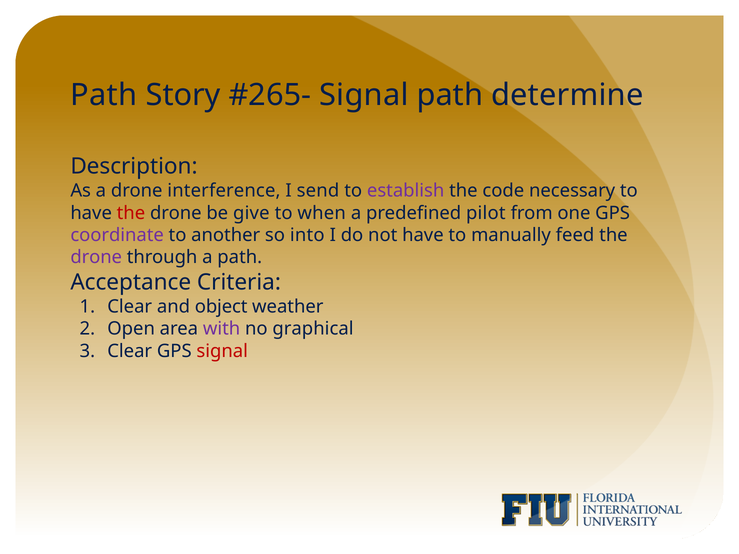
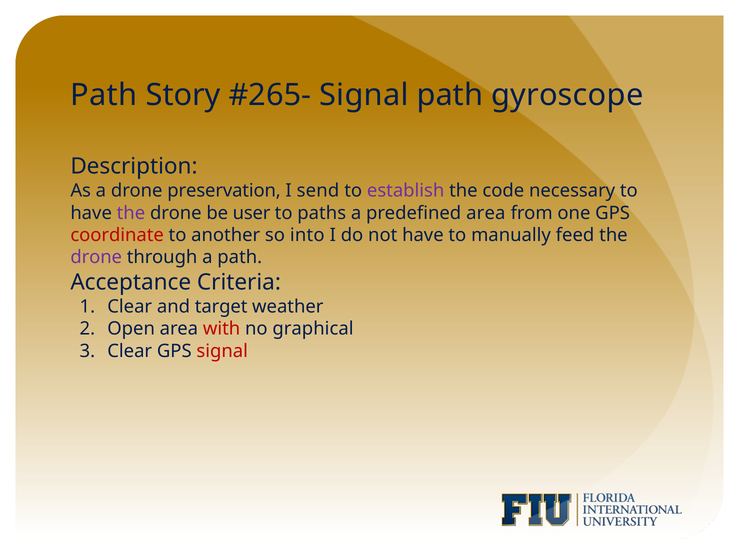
determine: determine -> gyroscope (567, 95)
interference: interference -> preservation (224, 191)
the colour: red -> purple (131, 213)
give: give -> user (252, 213)
when: when -> paths (322, 213)
predefined pilot: pilot -> area (486, 213)
coordinate colour: purple -> red (117, 235)
object: object -> target (221, 307)
with colour: purple -> red (222, 329)
